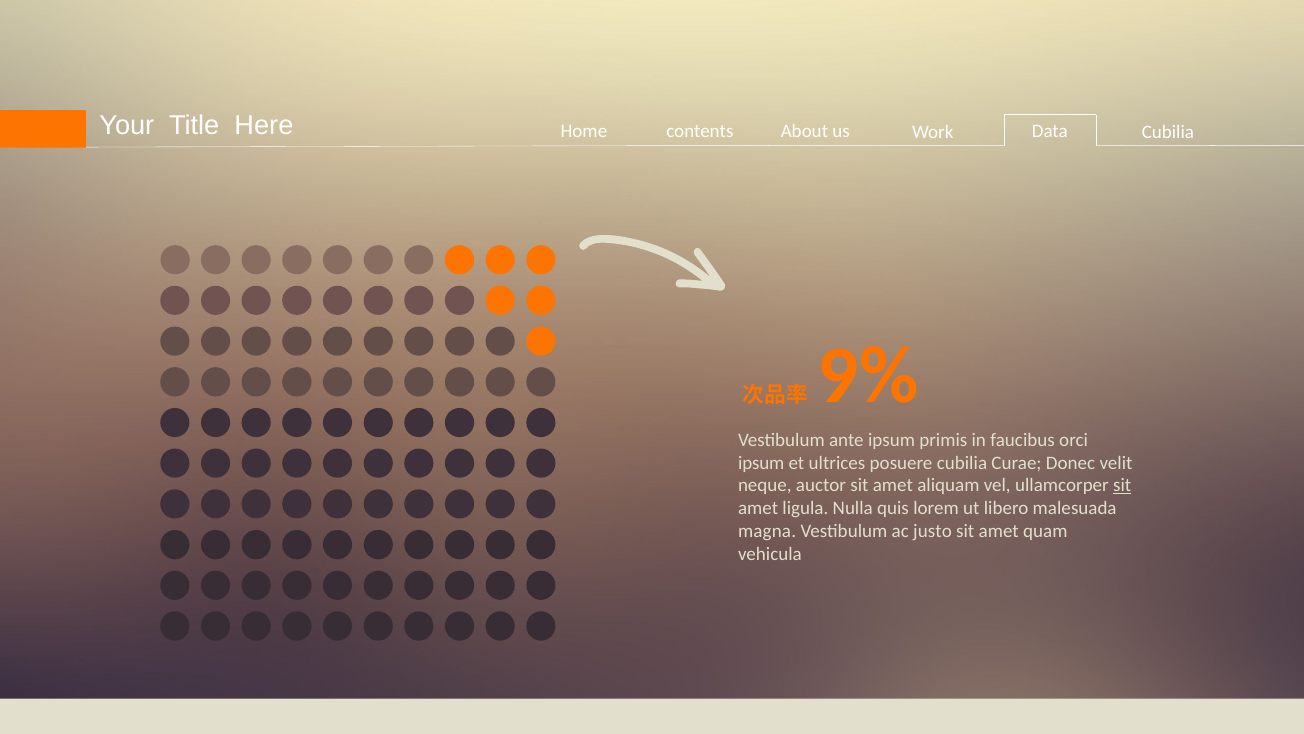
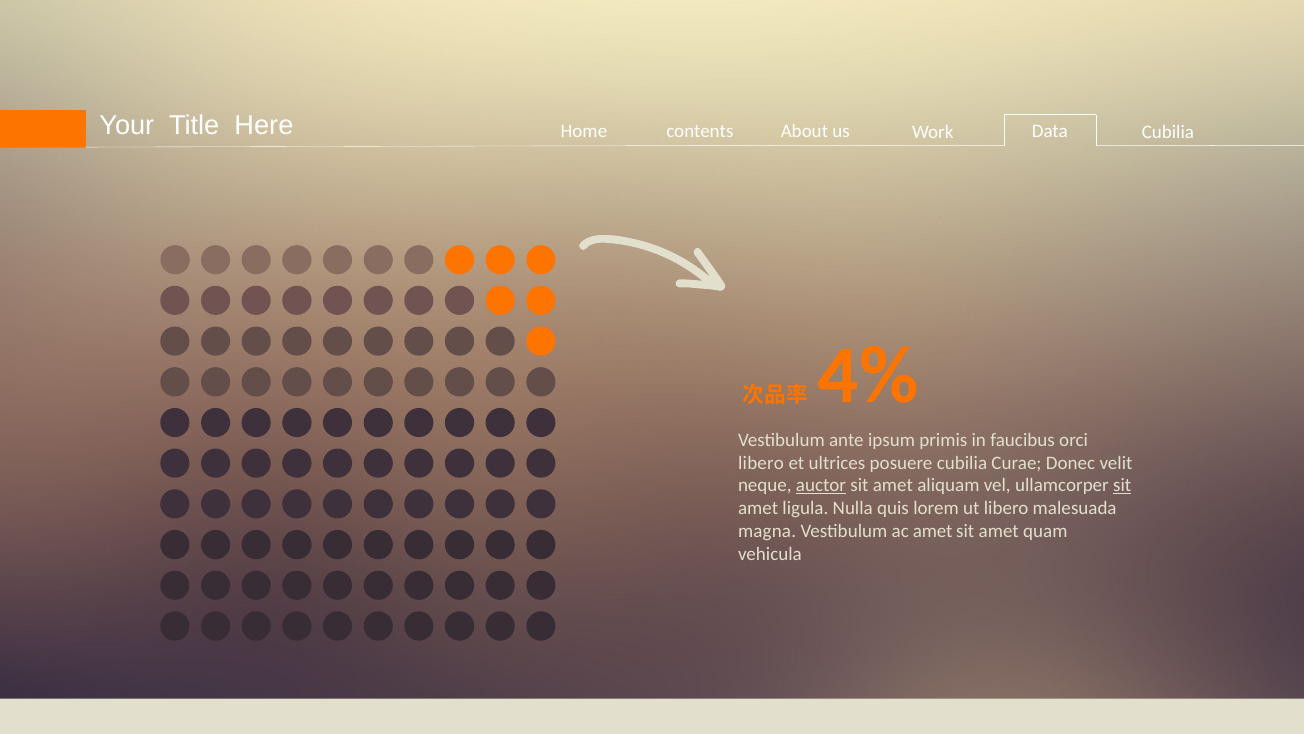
9%: 9% -> 4% (868, 375)
ipsum: ipsum -> libero (761, 462)
auctor underline: none -> present (821, 485)
ac justo: justo -> amet (933, 531)
